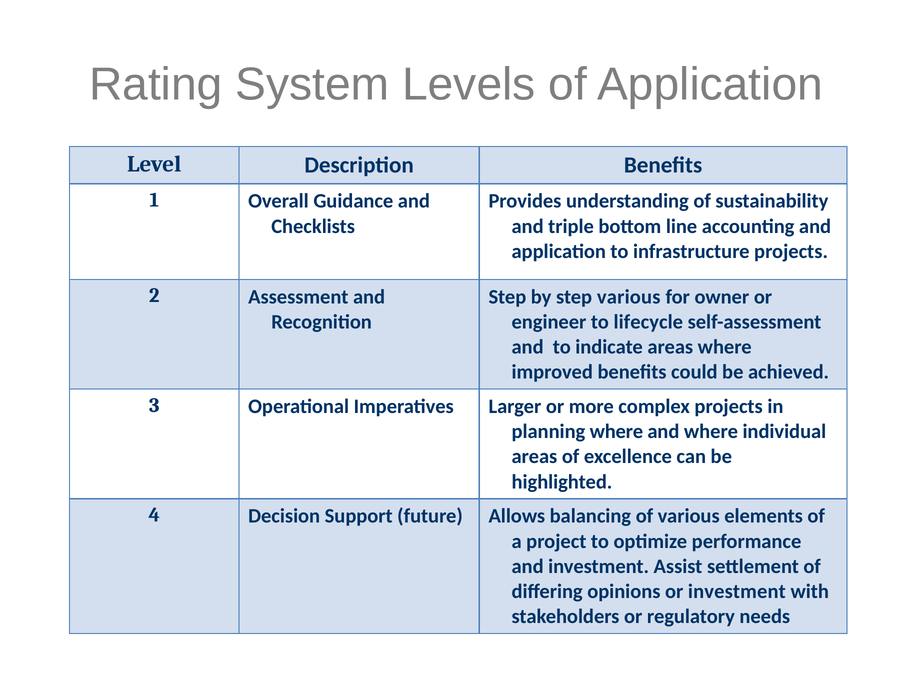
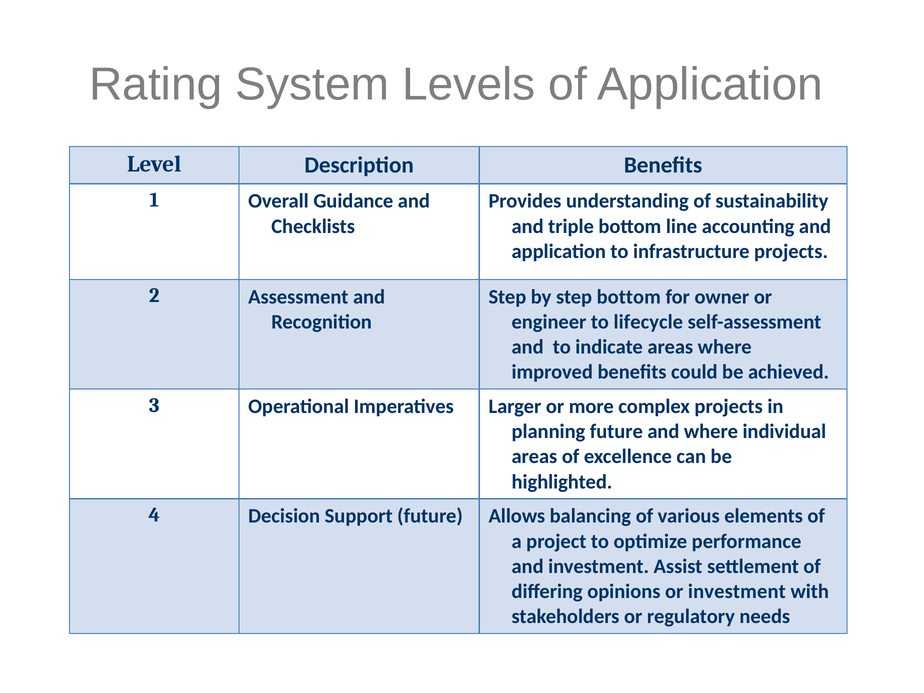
step various: various -> bottom (629, 297)
planning where: where -> future (616, 432)
